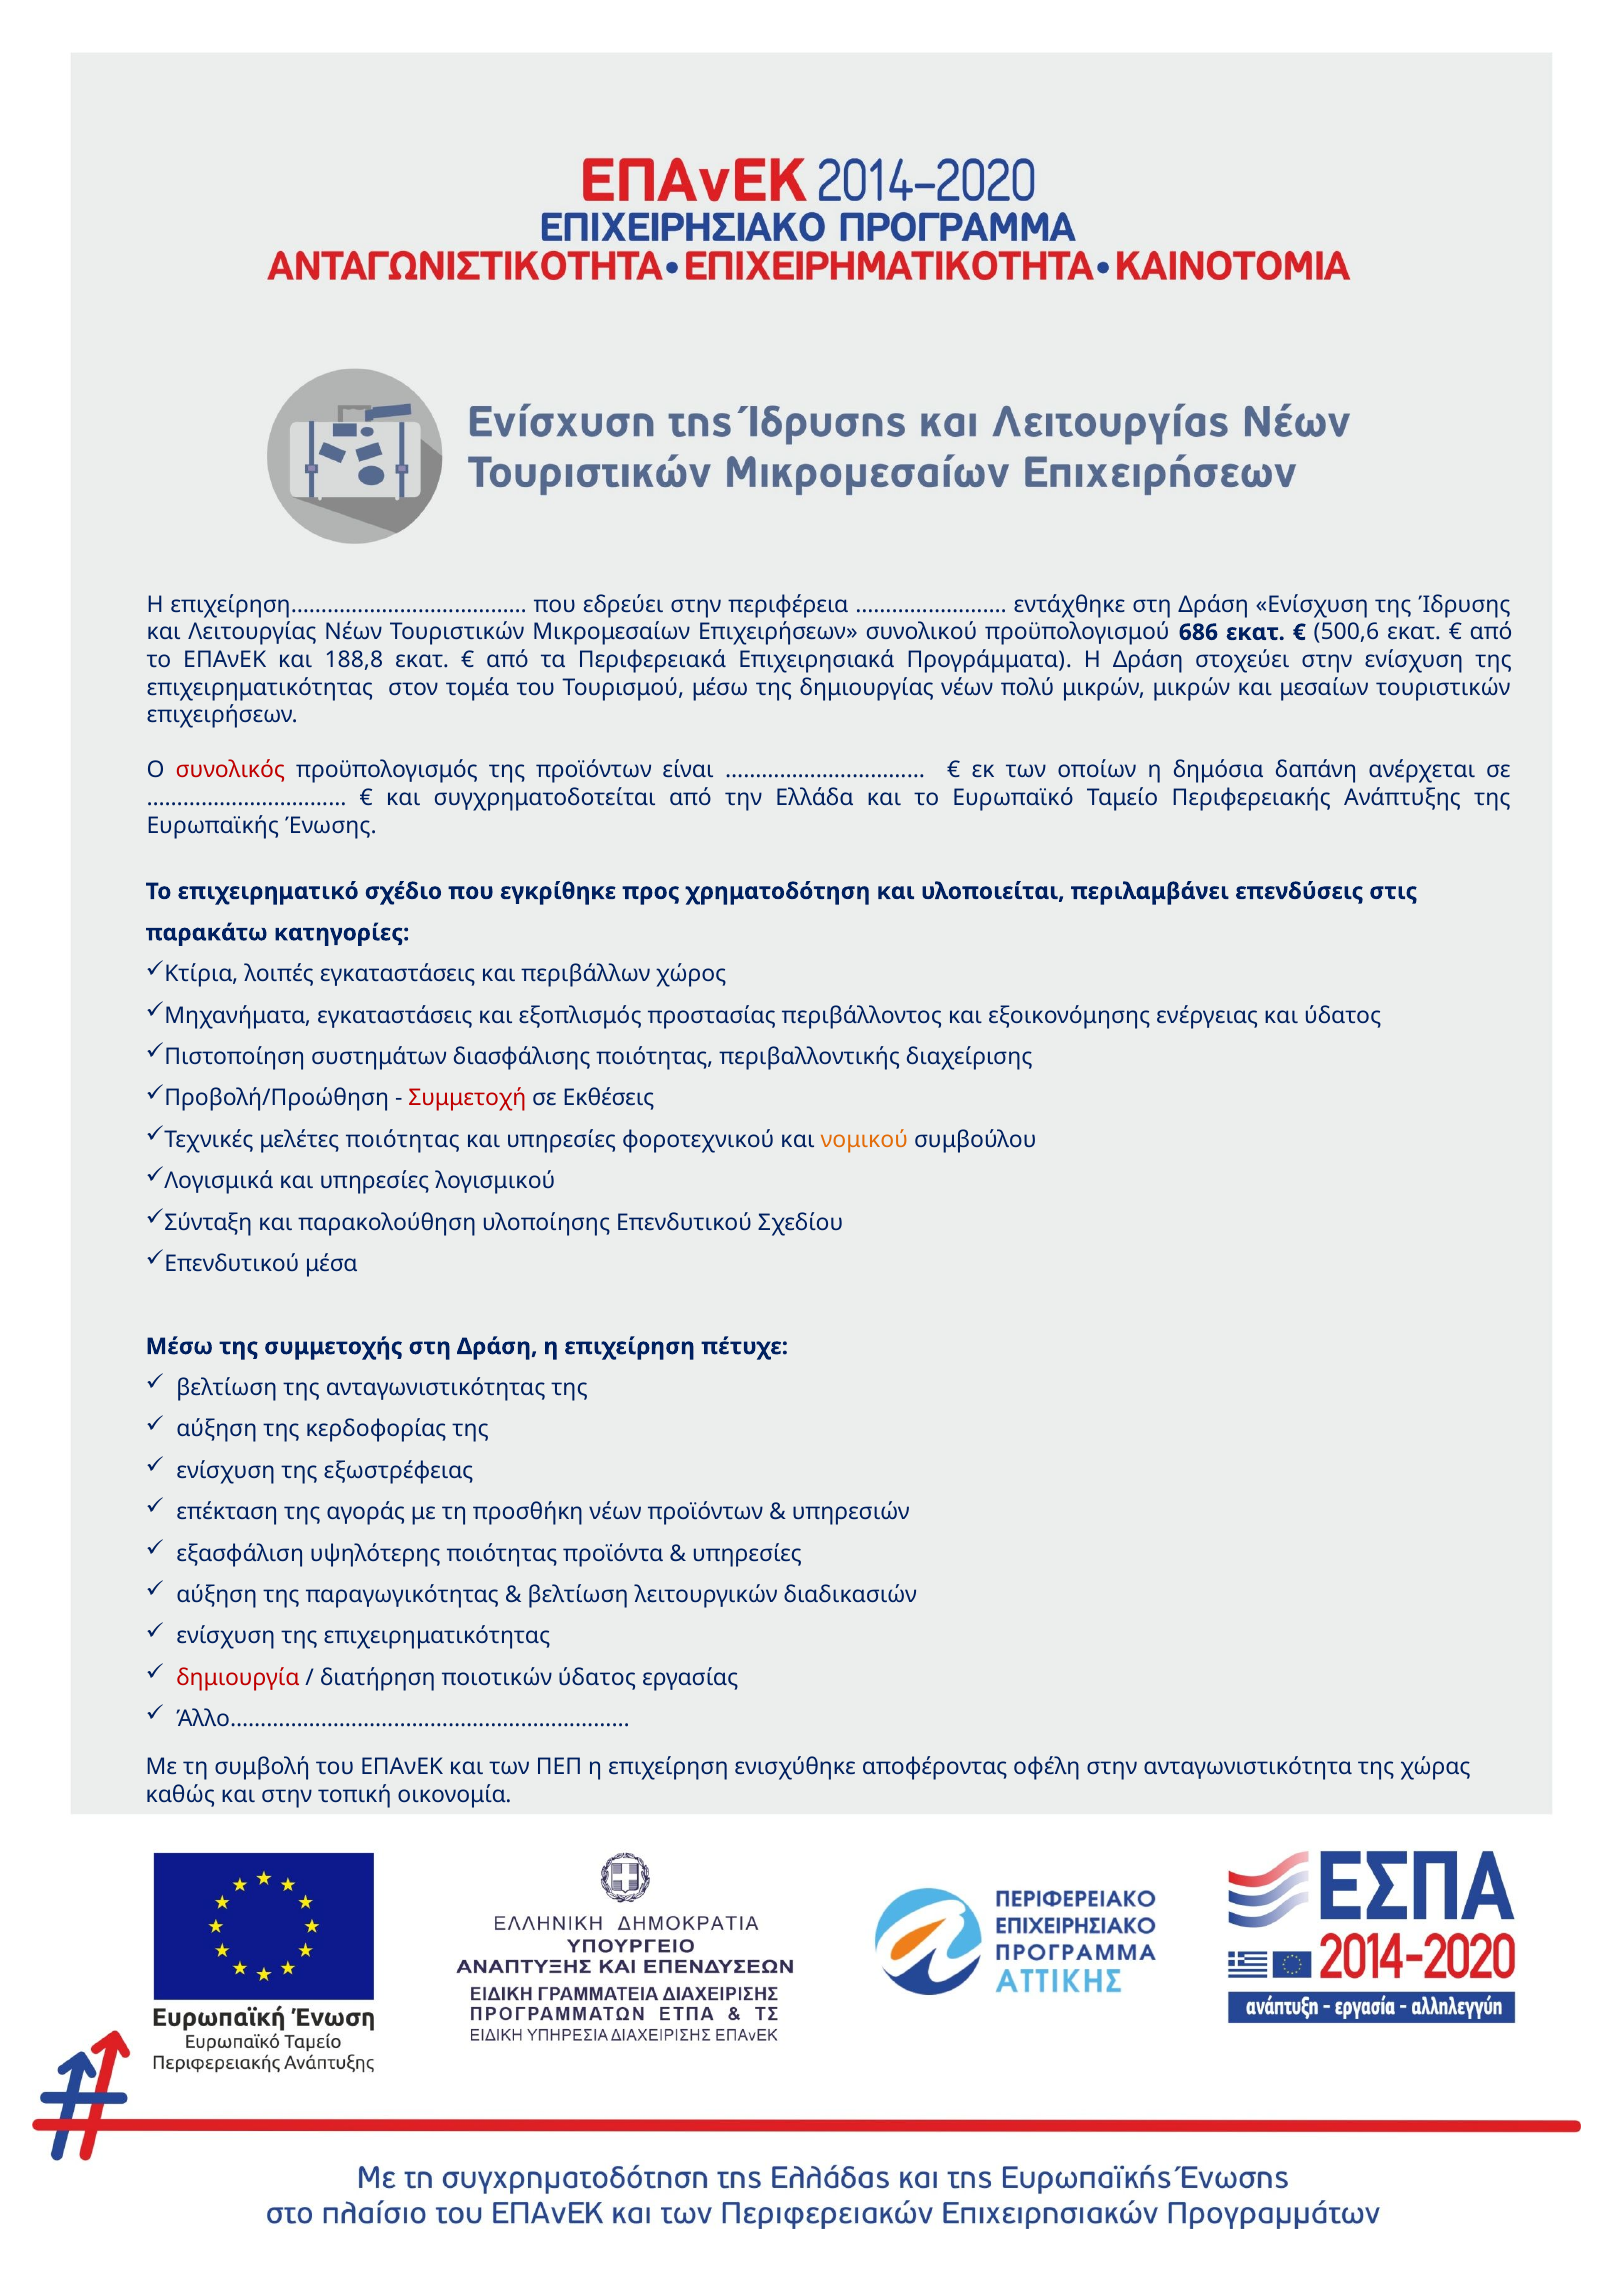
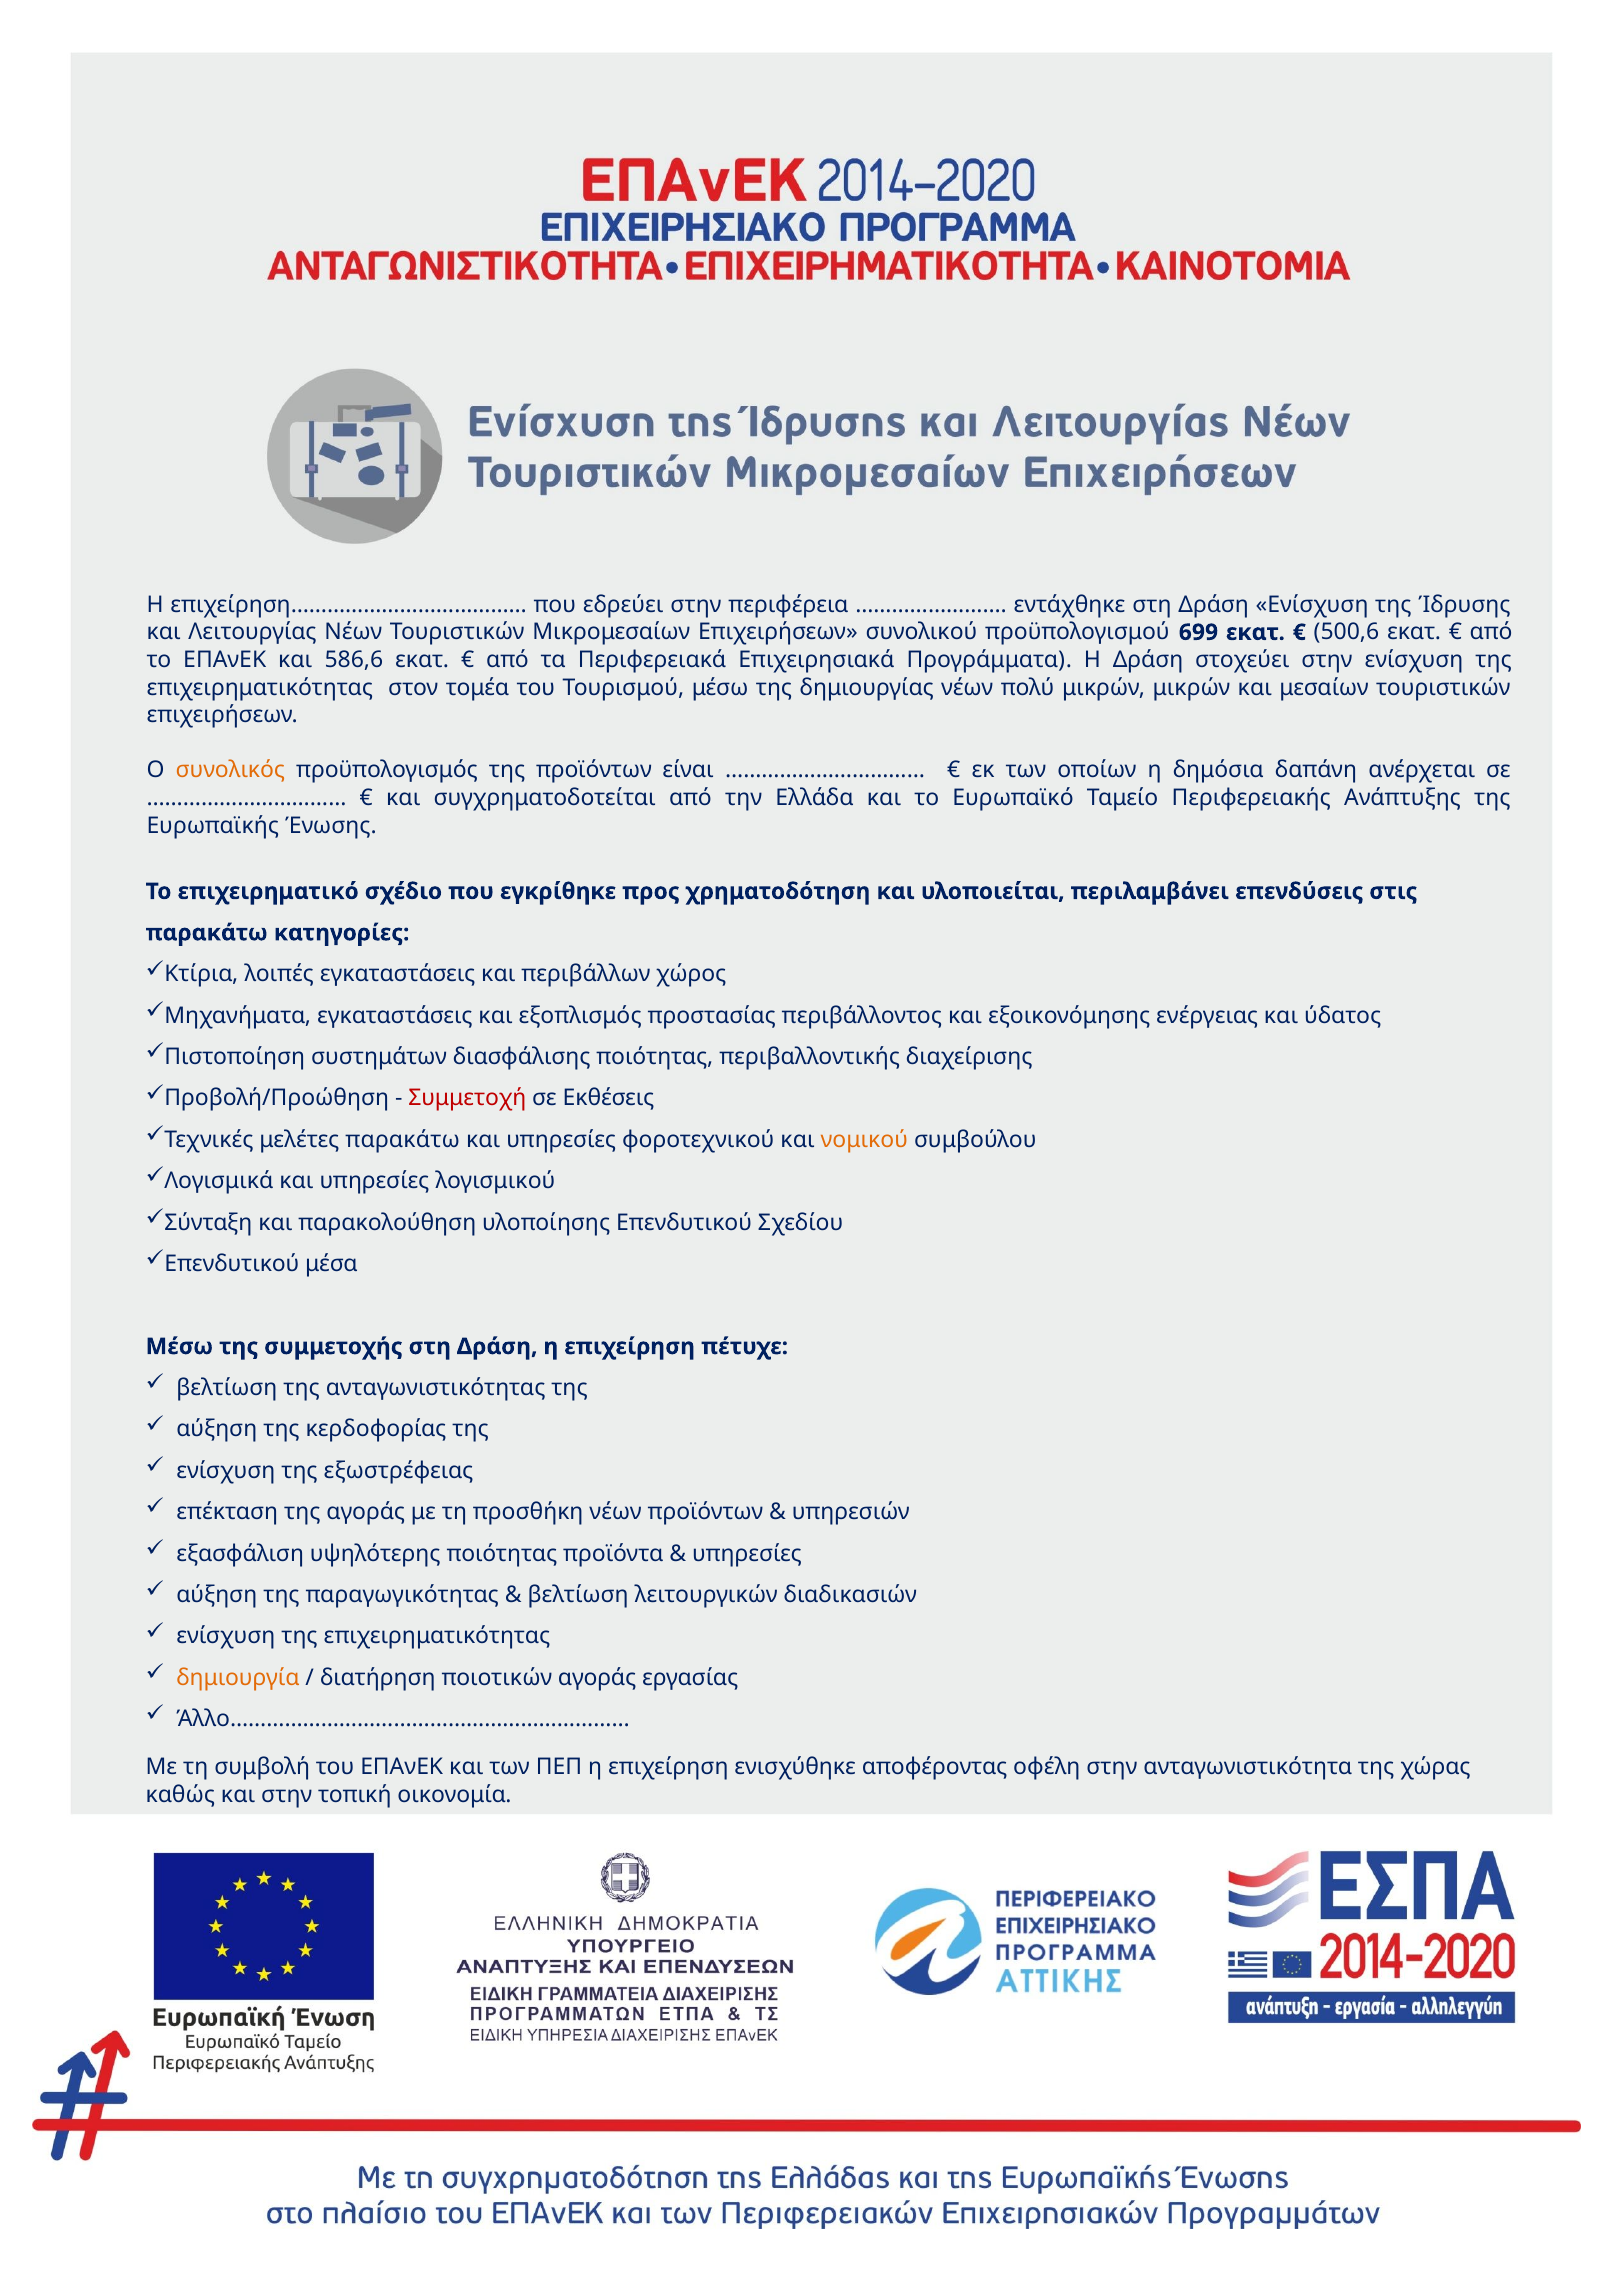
686: 686 -> 699 (1198, 632)
188,8: 188,8 -> 586,6 (354, 660)
συνολικός colour: red -> orange (230, 770)
μελέτες ποιότητας: ποιότητας -> παρακάτω (403, 1140)
δημιουργία colour: red -> orange (238, 1678)
ποιοτικών ύδατος: ύδατος -> αγοράς (597, 1678)
